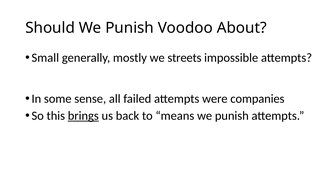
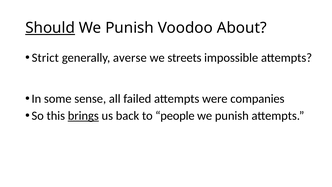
Should underline: none -> present (50, 28)
Small: Small -> Strict (45, 58)
mostly: mostly -> averse (130, 58)
means: means -> people (175, 116)
